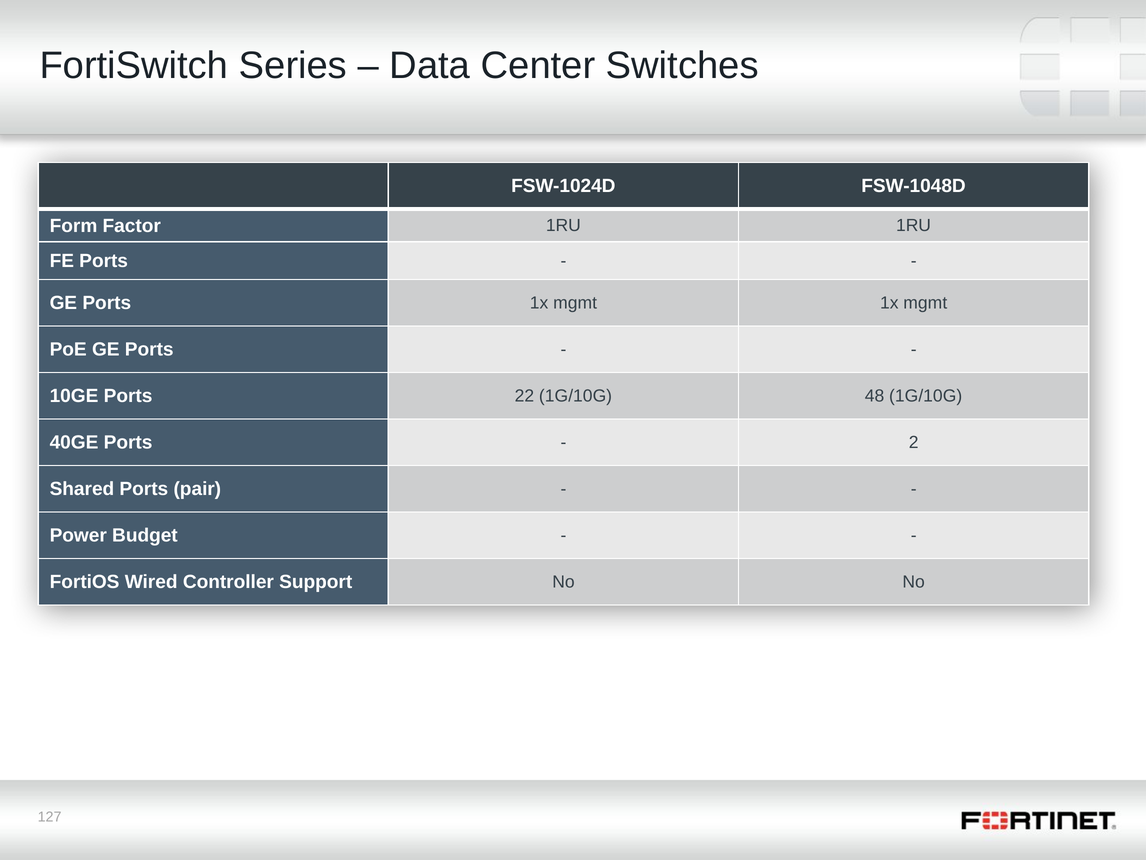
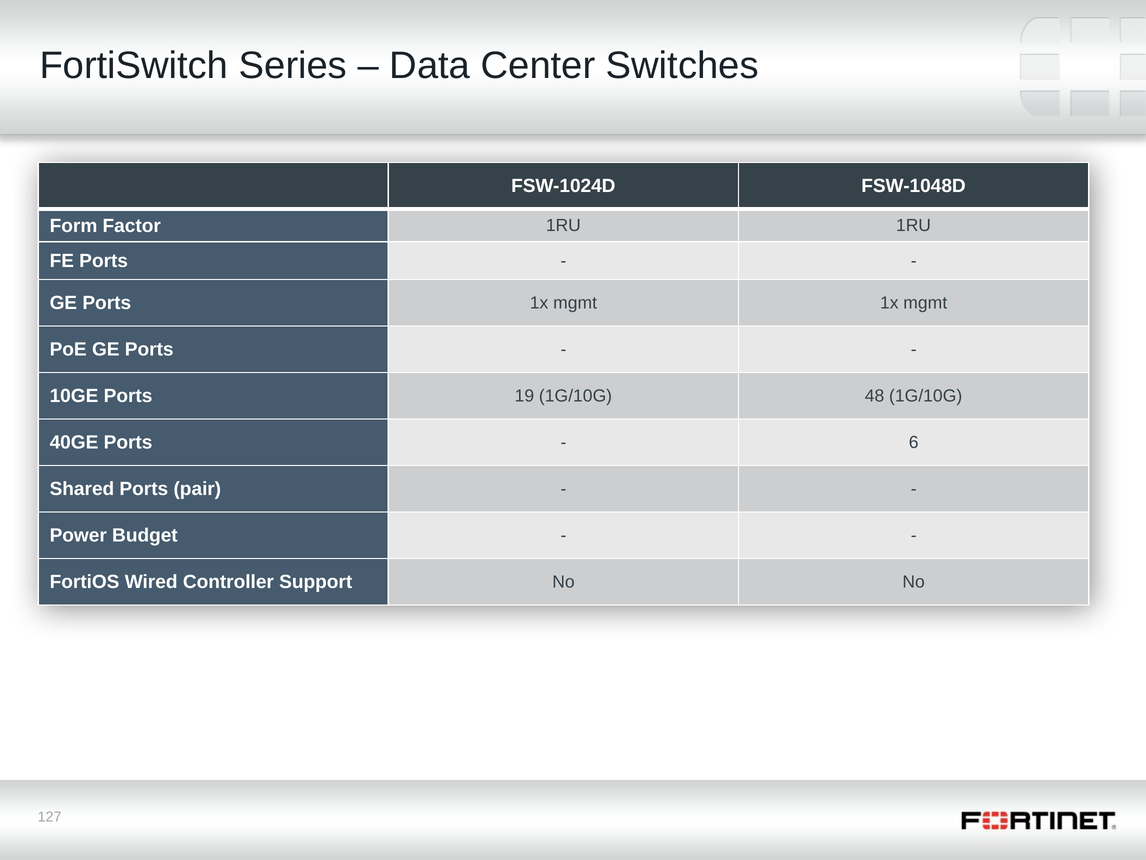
22: 22 -> 19 (524, 396)
2: 2 -> 6 (914, 442)
